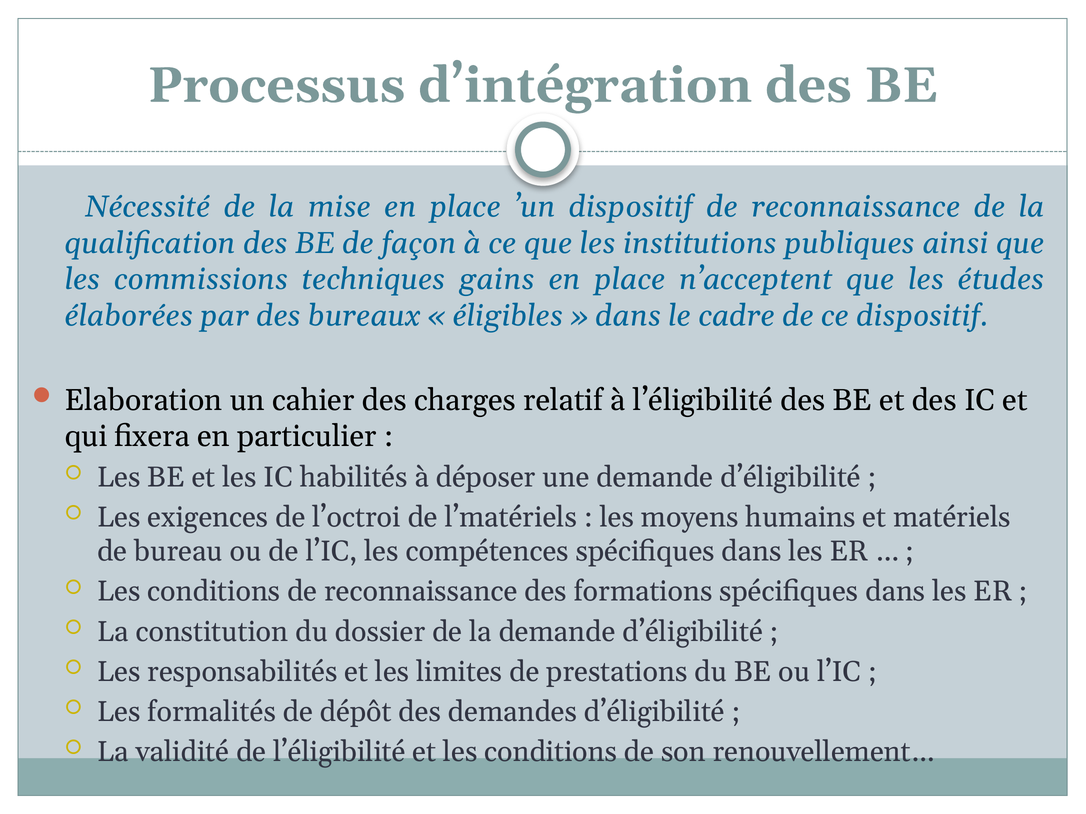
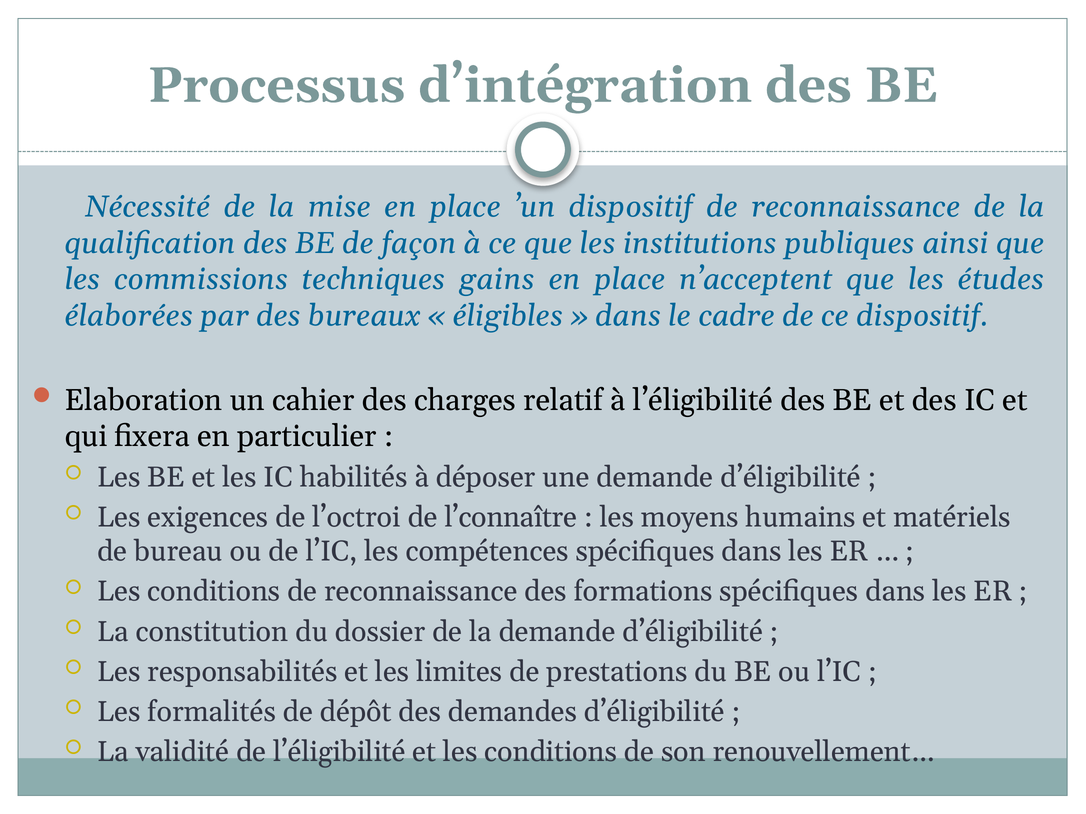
l’matériels: l’matériels -> l’connaître (511, 518)
